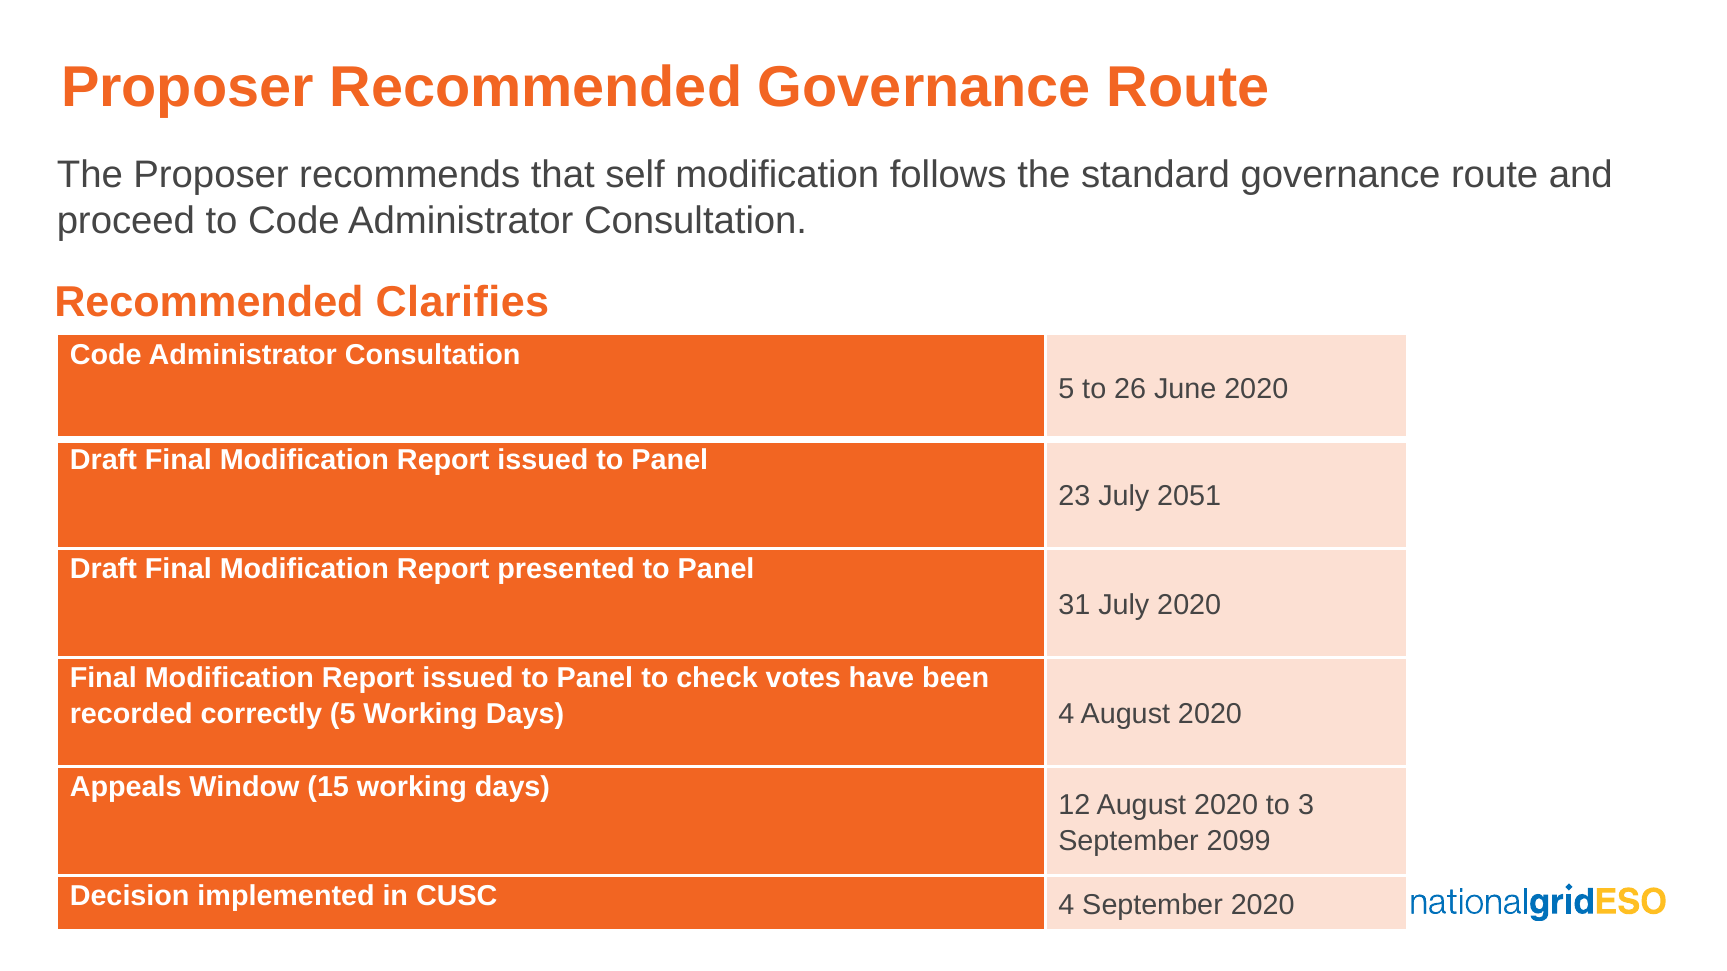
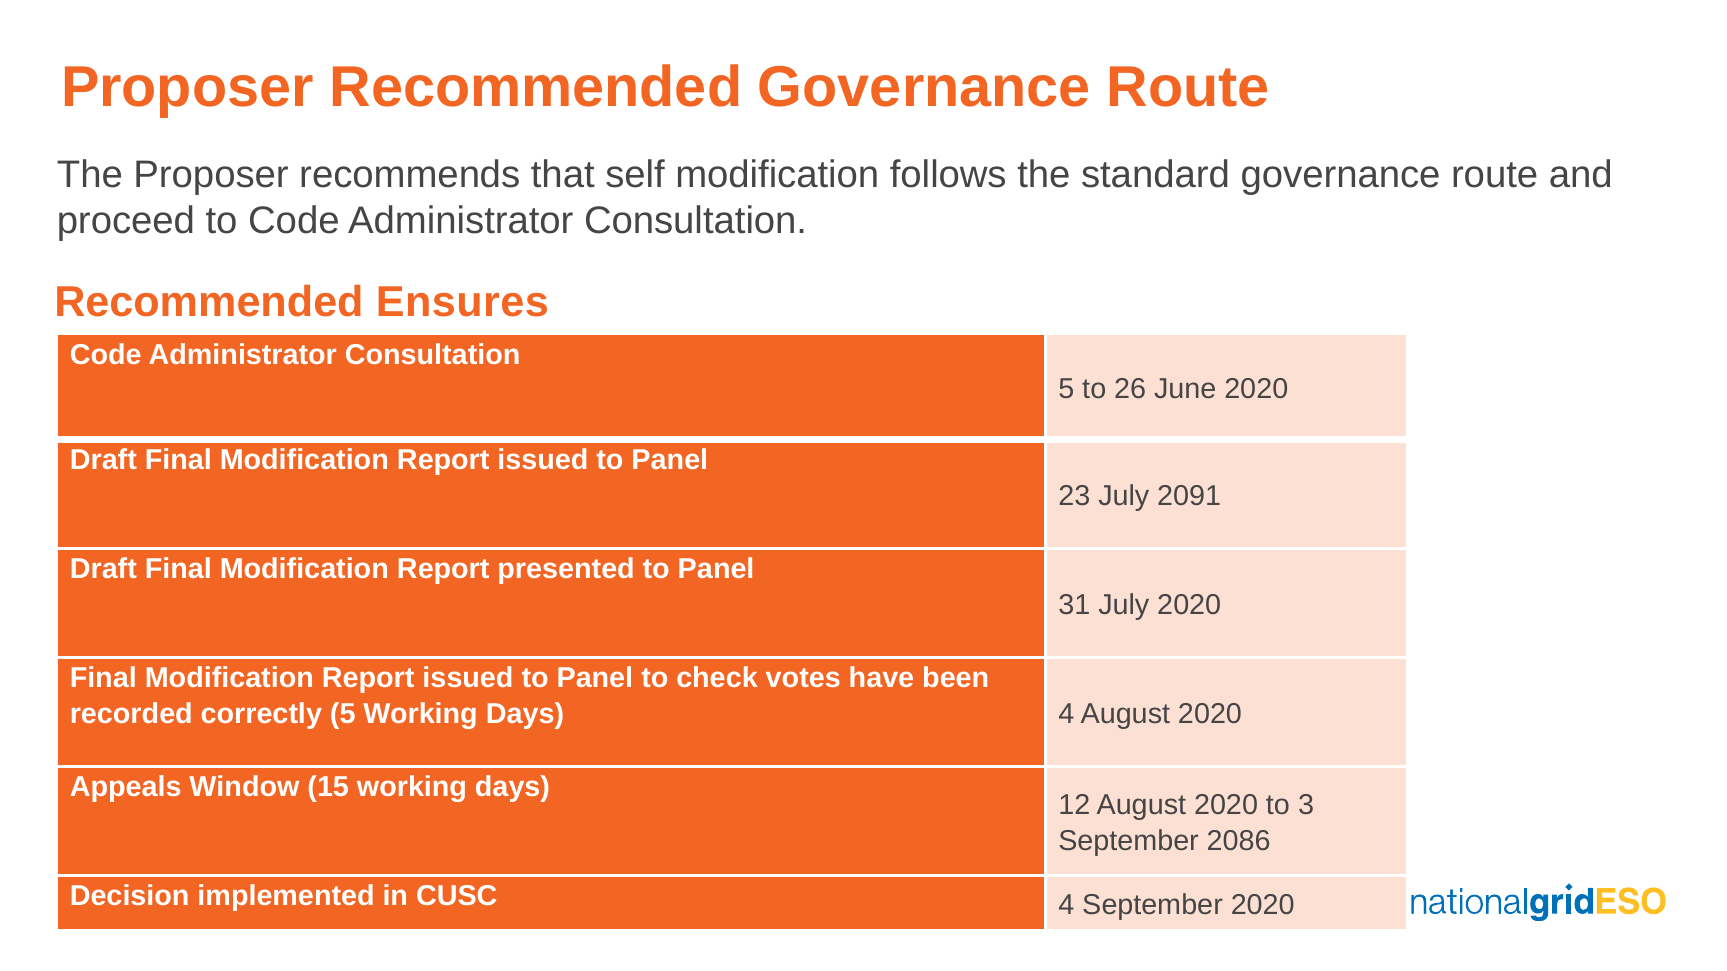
Clarifies: Clarifies -> Ensures (462, 302)
2051: 2051 -> 2091 (1189, 497)
2099: 2099 -> 2086 (1239, 842)
